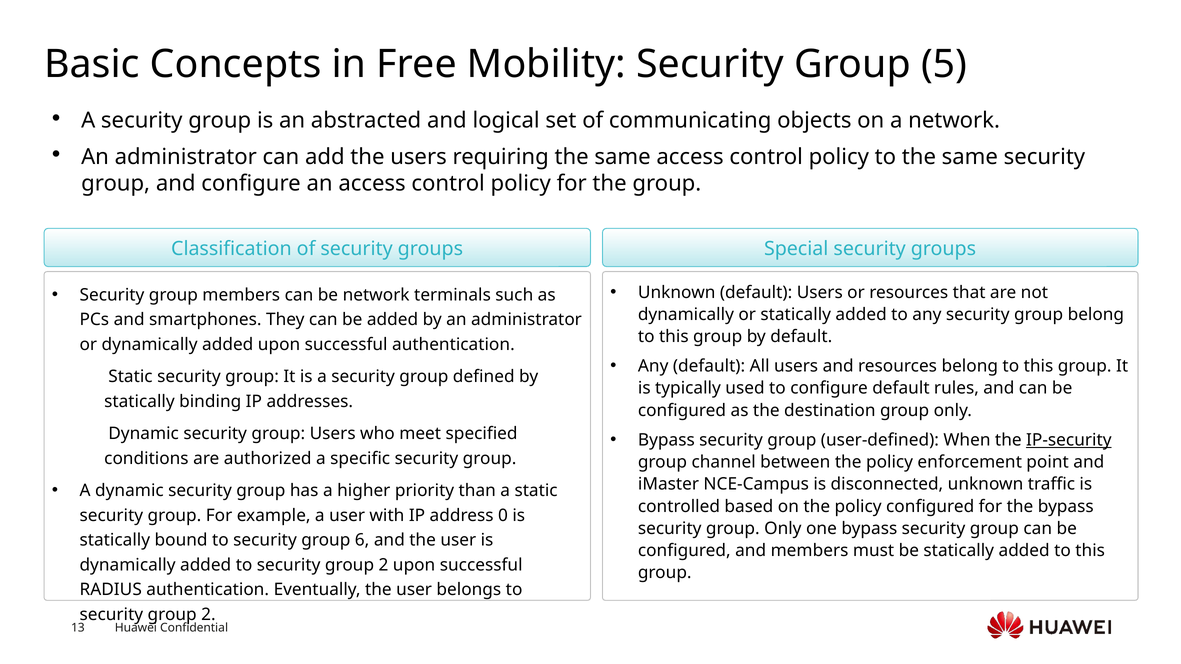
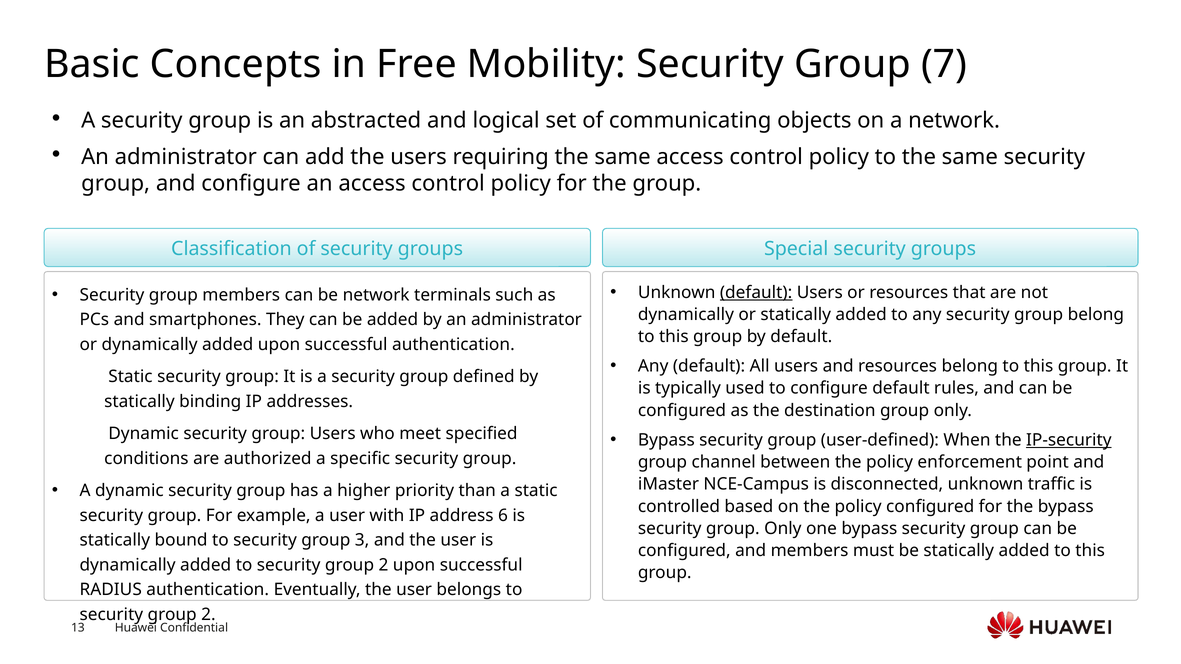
5: 5 -> 7 (944, 64)
default underline: none -> present (756, 293)
0: 0 -> 6 (503, 516)
6: 6 -> 3 (362, 540)
